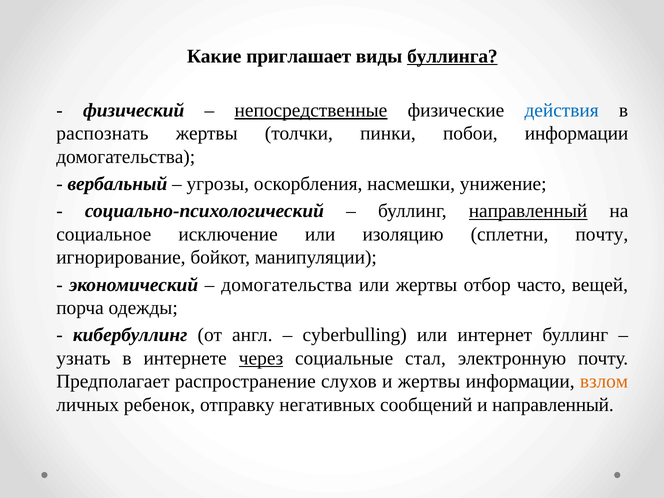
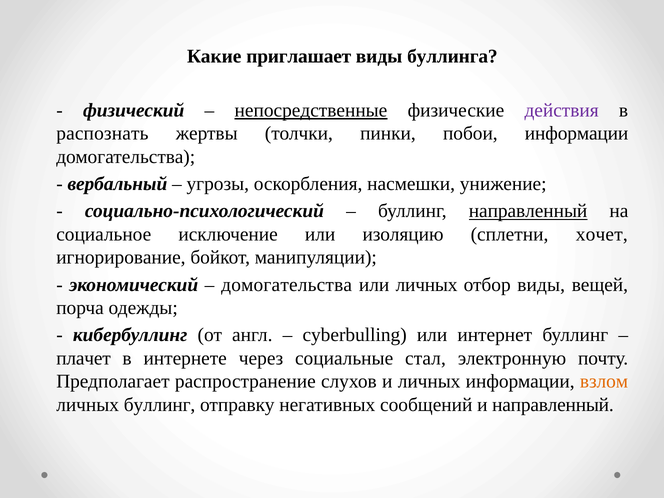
буллинга underline: present -> none (452, 56)
действия colour: blue -> purple (562, 110)
сплетни почту: почту -> хочет (602, 234)
или жертвы: жертвы -> личных (427, 285)
отбор часто: часто -> виды (541, 285)
узнать: узнать -> плачет (84, 358)
через underline: present -> none (261, 358)
и жертвы: жертвы -> личных (429, 381)
личных ребенок: ребенок -> буллинг (160, 405)
